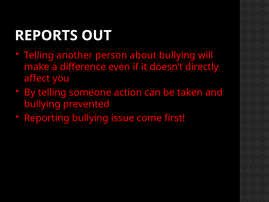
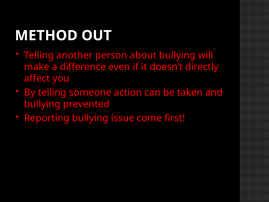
REPORTS: REPORTS -> METHOD (46, 36)
